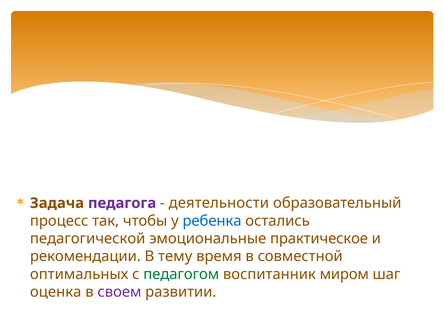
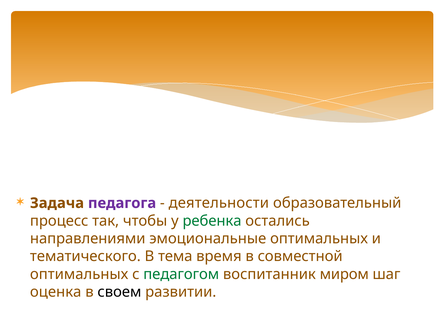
ребенка colour: blue -> green (212, 221)
педагогической: педагогической -> направлениями (88, 239)
эмоциональные практическое: практическое -> оптимальных (319, 239)
рекомендации: рекомендации -> тематического (85, 256)
тему: тему -> тема (175, 256)
своем colour: purple -> black (119, 292)
